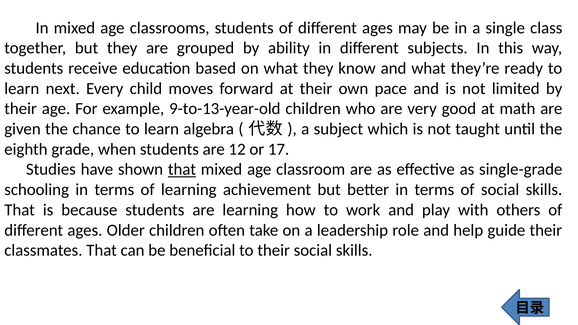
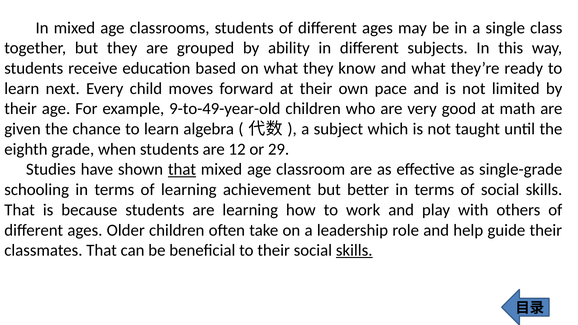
9-to-13-year-old: 9-to-13-year-old -> 9-to-49-year-old (225, 109)
17: 17 -> 29 (279, 149)
skills underline: none -> present (354, 250)
